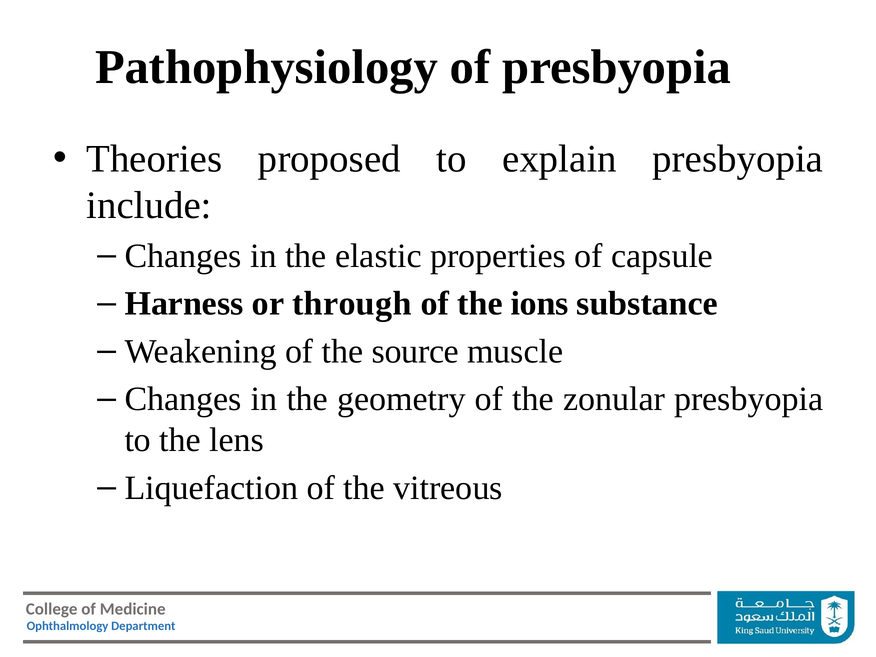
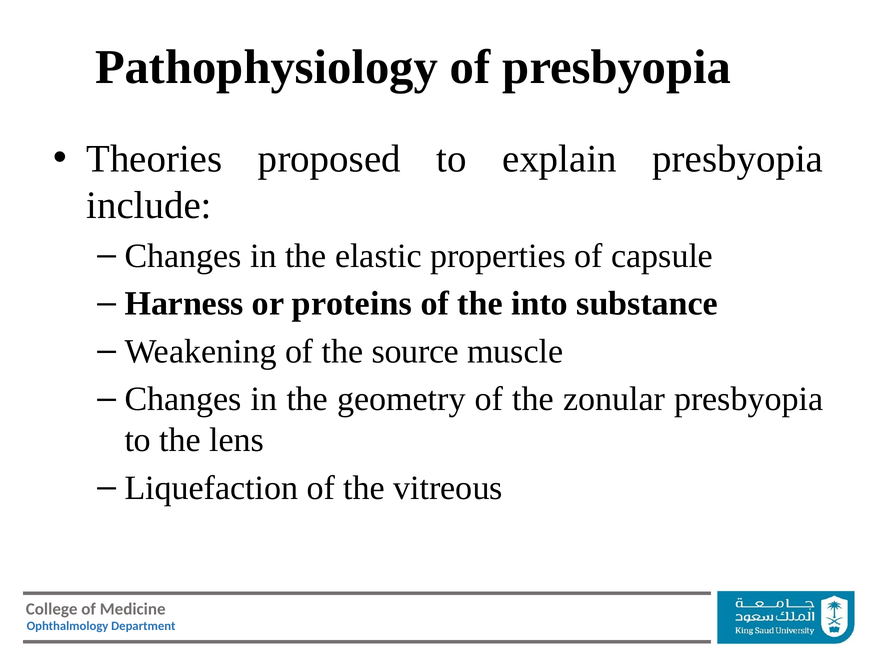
through: through -> proteins (352, 304)
ions: ions -> into (540, 304)
